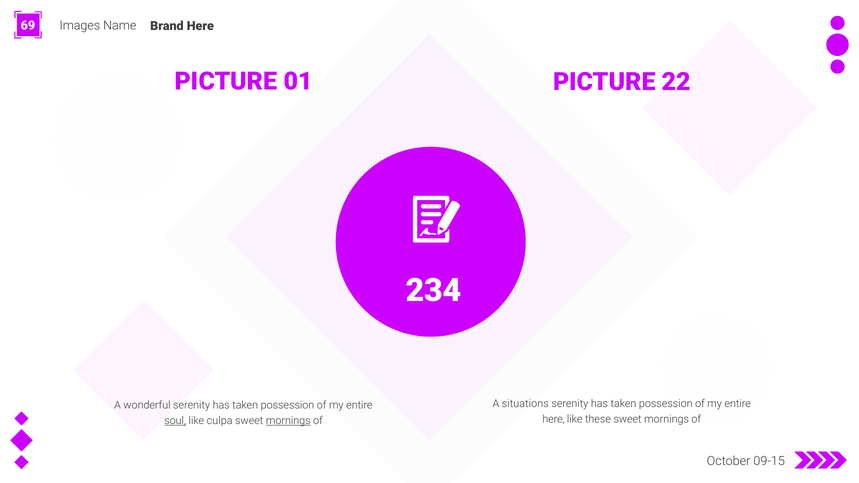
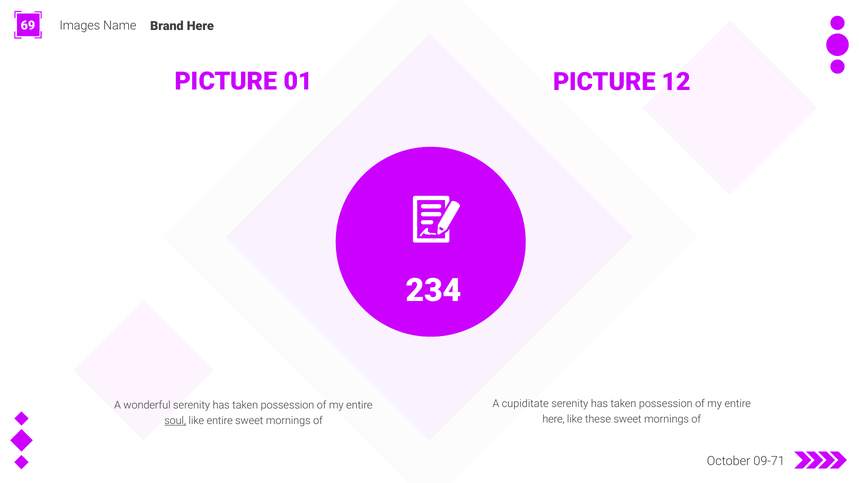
22: 22 -> 12 (676, 82)
situations: situations -> cupiditate (525, 404)
like culpa: culpa -> entire (220, 421)
mornings underline: present -> none (288, 421)
09-15: 09-15 -> 09-71 (769, 461)
